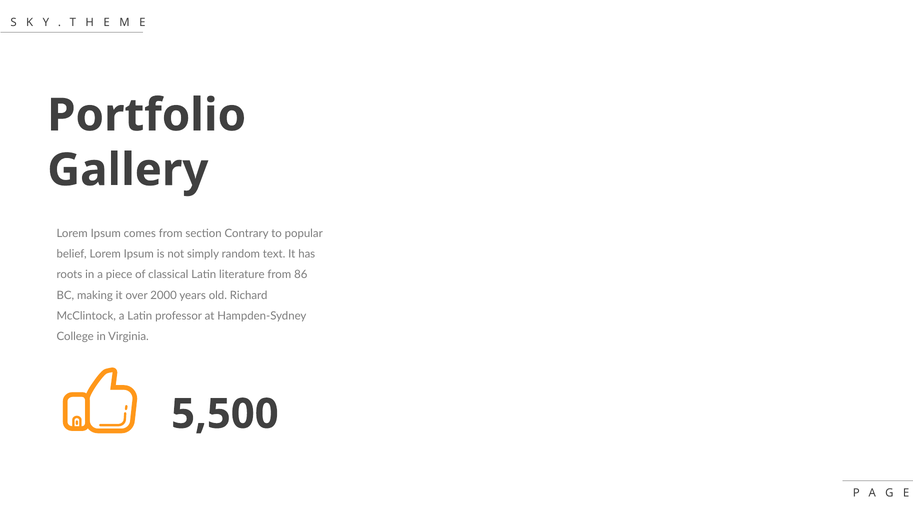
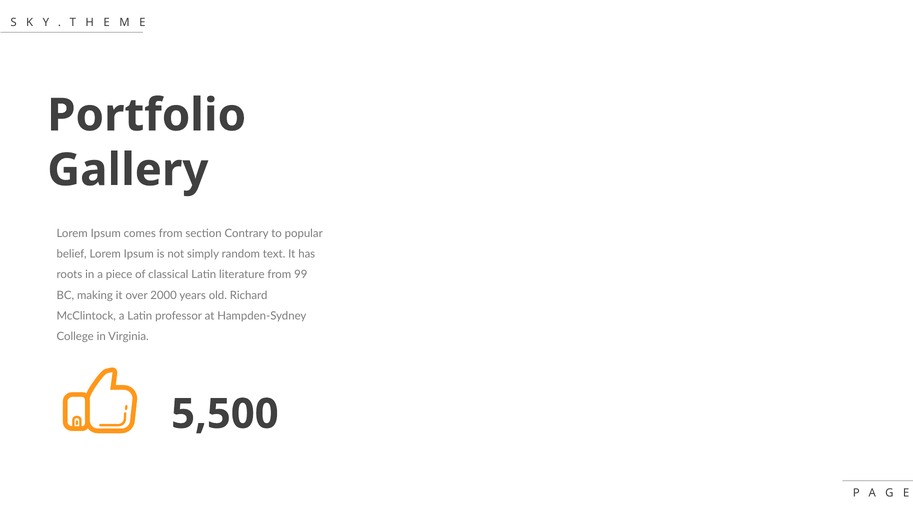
86: 86 -> 99 (301, 274)
